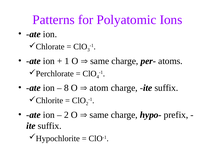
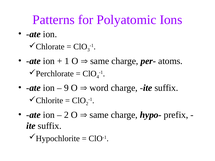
8: 8 -> 9 (66, 88)
atom: atom -> word (99, 88)
